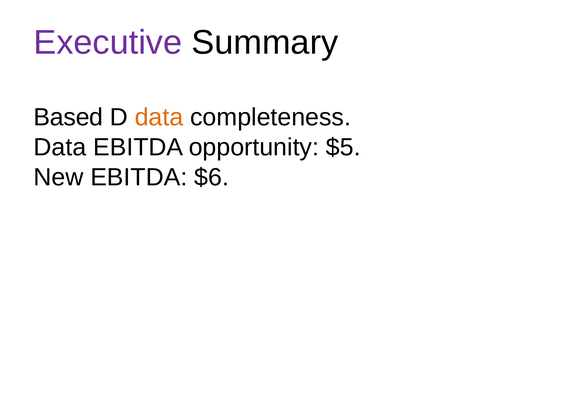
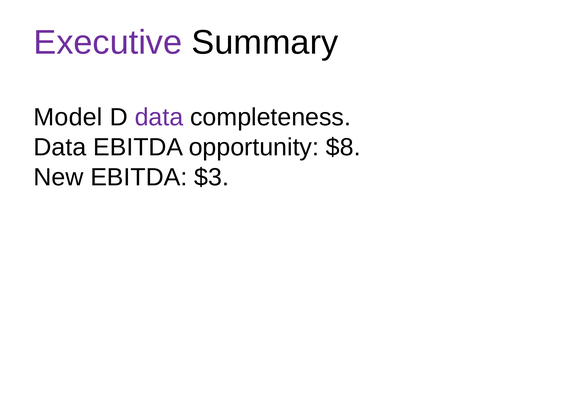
Based: Based -> Model (68, 118)
data colour: orange -> purple (159, 118)
$5: $5 -> $8 (343, 148)
$6: $6 -> $3 (212, 177)
